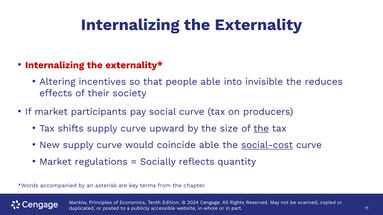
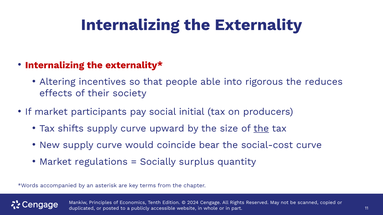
invisible: invisible -> rigorous (264, 82)
social curve: curve -> initial (192, 112)
coincide able: able -> bear (209, 145)
social-cost underline: present -> none (267, 145)
reflects: reflects -> surplus (197, 162)
